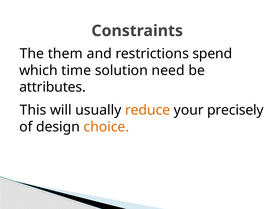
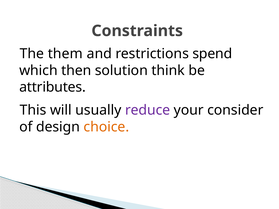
time: time -> then (76, 71)
need: need -> think (168, 71)
reduce colour: orange -> purple (148, 110)
precisely: precisely -> consider (235, 110)
